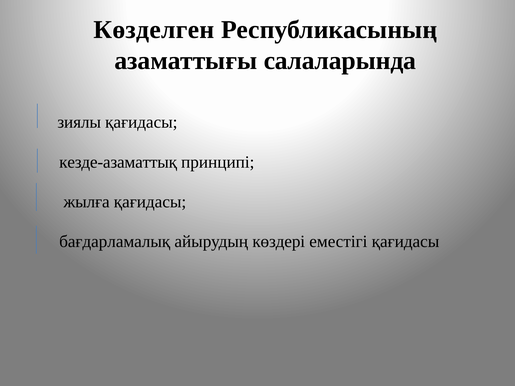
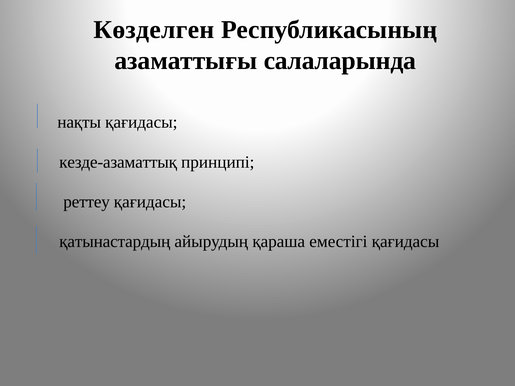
зиялы: зиялы -> нақты (79, 122)
жылға: жылға -> реттеу (87, 202)
бағдарламалық: бағдарламалық -> қатынастардың (115, 242)
көздері: көздері -> қараша (279, 242)
